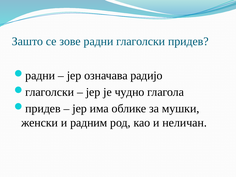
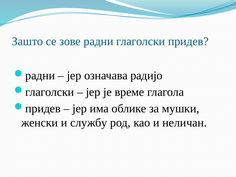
чудно: чудно -> време (129, 92)
радним: радним -> службу (89, 123)
